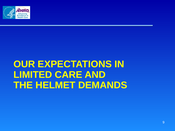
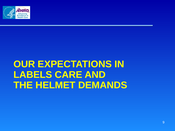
LIMITED: LIMITED -> LABELS (33, 75)
